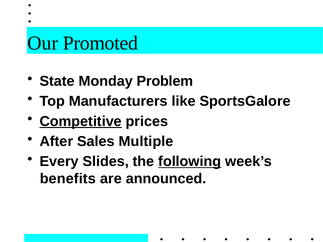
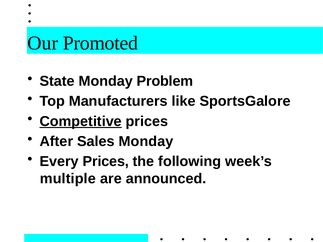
Sales Multiple: Multiple -> Monday (146, 142)
Every Slides: Slides -> Prices (106, 162)
following underline: present -> none (190, 162)
benefits: benefits -> multiple (68, 179)
